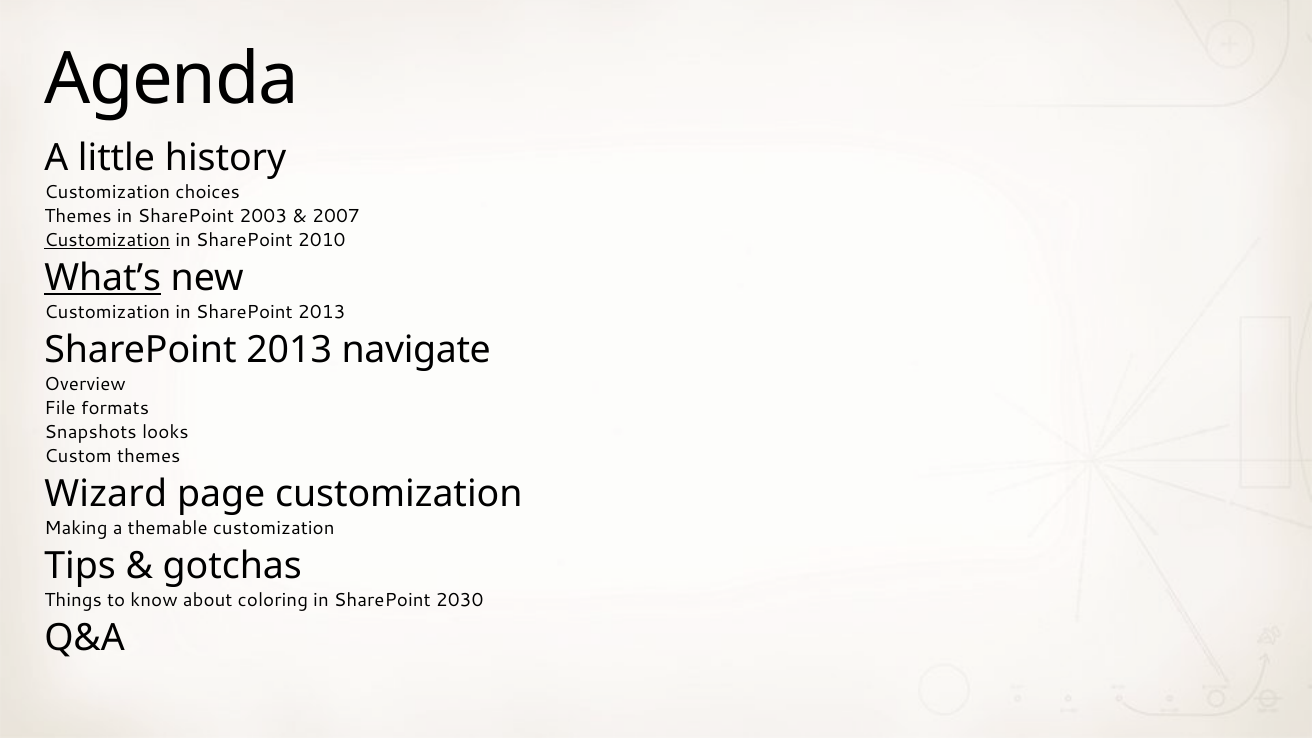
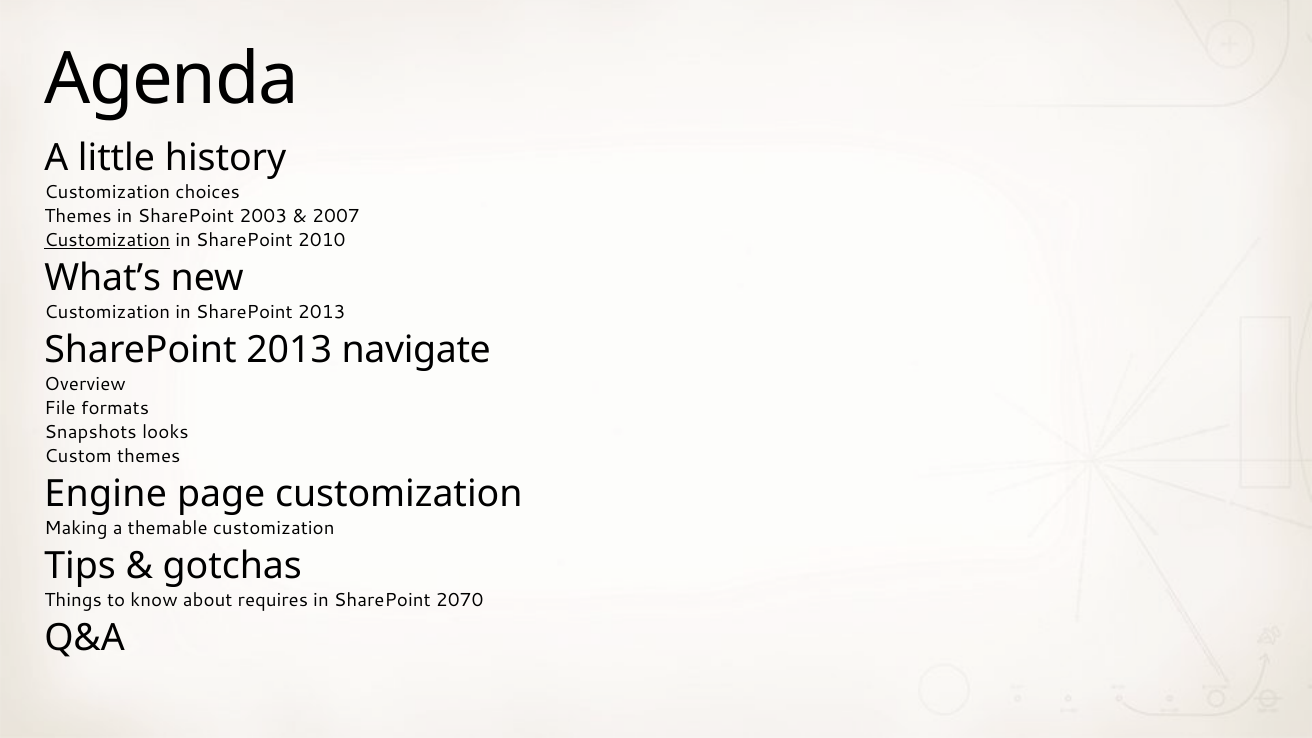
What’s underline: present -> none (103, 278)
Wizard: Wizard -> Engine (106, 494)
coloring: coloring -> requires (273, 600)
2030: 2030 -> 2070 (460, 600)
